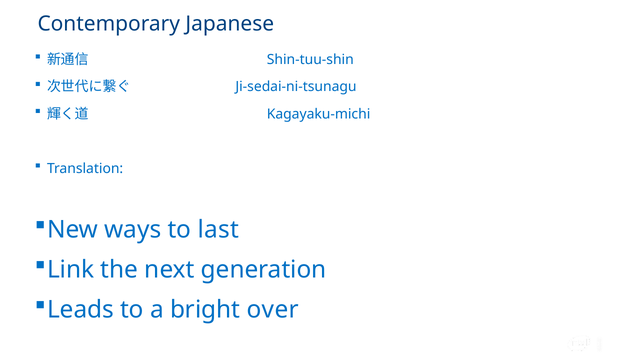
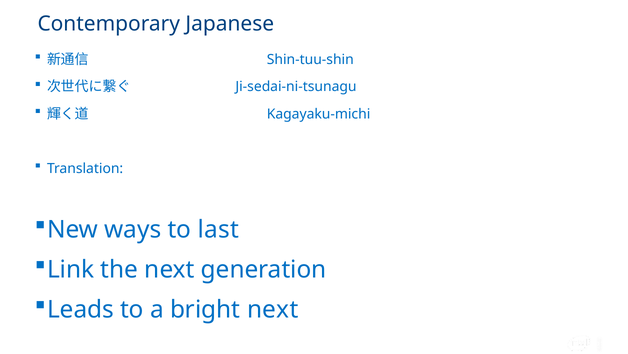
bright over: over -> next (273, 309)
